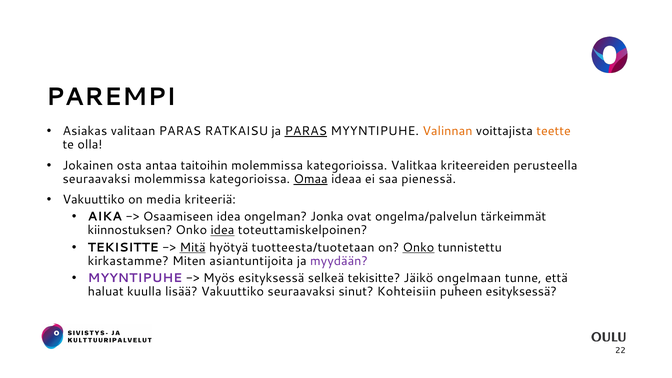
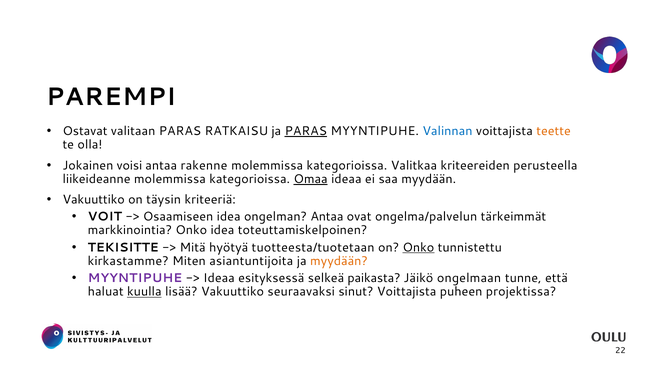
Asiakas: Asiakas -> Ostavat (85, 131)
Valinnan colour: orange -> blue (447, 131)
osta: osta -> voisi (129, 165)
taitoihin: taitoihin -> rakenne (204, 165)
seuraavaksi: seuraavaksi -> liikeideanne (97, 179)
saa pienessä: pienessä -> myydään (429, 179)
media: media -> täysin (164, 200)
AIKA: AIKA -> VOIT (105, 217)
ongelman Jonka: Jonka -> Antaa (327, 217)
kiinnostuksen: kiinnostuksen -> markkinointia (130, 230)
idea underline: present -> none (222, 230)
Mitä underline: present -> none (193, 247)
myydään colour: purple -> orange (339, 261)
Myös: Myös -> Ideaa (219, 278)
selkeä tekisitte: tekisitte -> paikasta (374, 278)
kuulla underline: none -> present (144, 292)
sinut Kohteisiin: Kohteisiin -> Voittajista (407, 292)
puheen esityksessä: esityksessä -> projektissa (521, 292)
